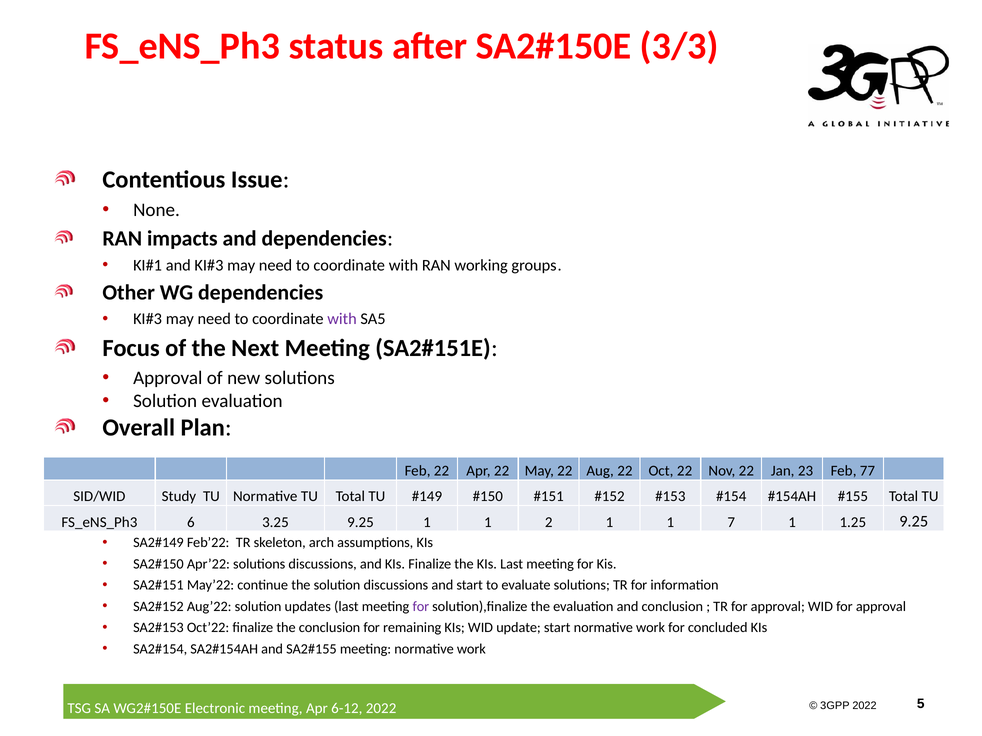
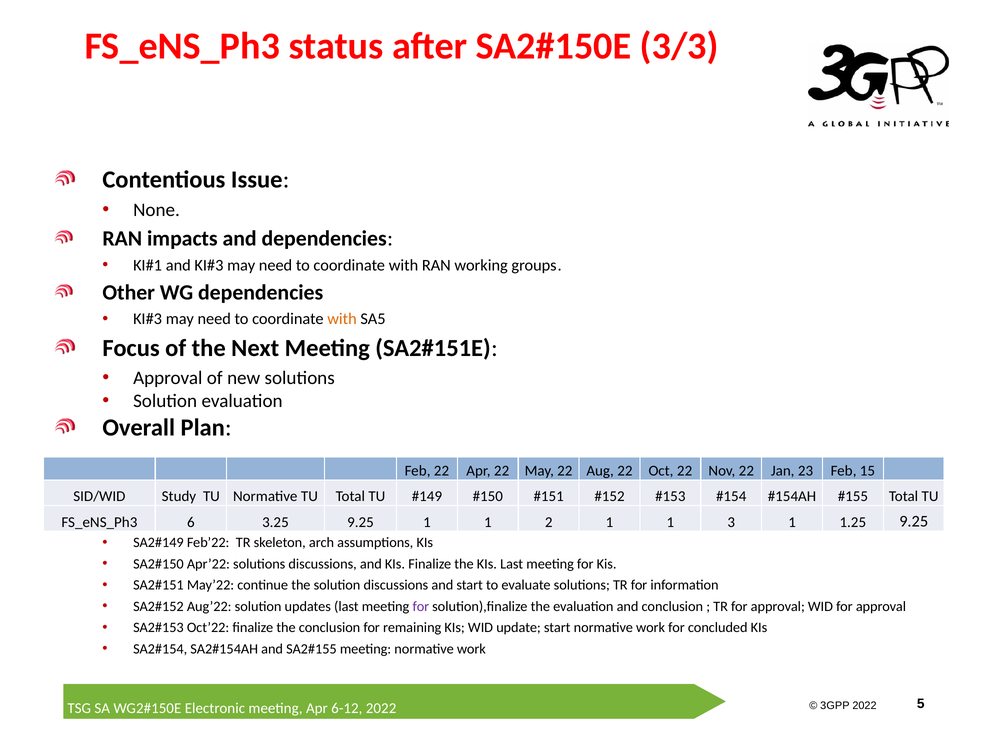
with colour: purple -> orange (342, 319)
77: 77 -> 15 (867, 471)
7: 7 -> 3 (731, 522)
